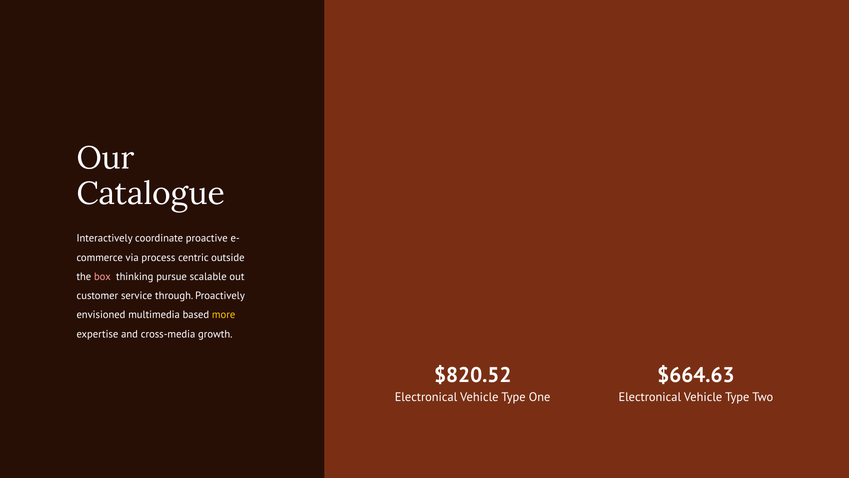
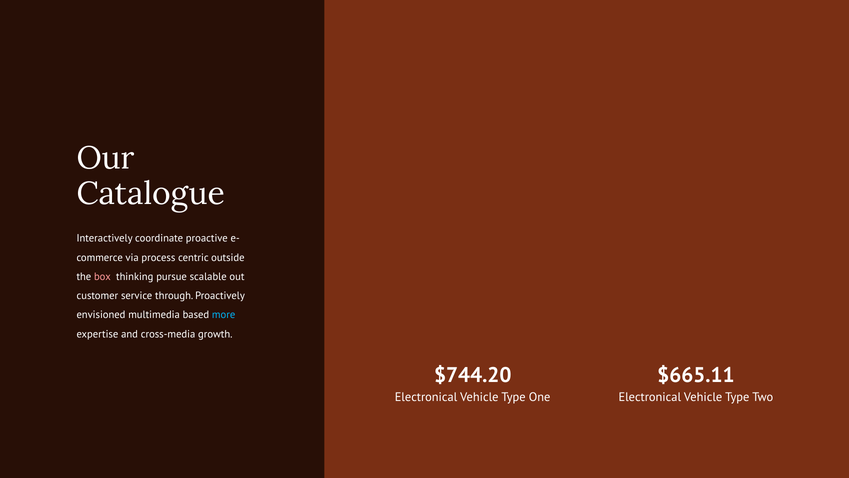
more colour: yellow -> light blue (224, 315)
$820.52: $820.52 -> $744.20 (473, 375)
$664.63: $664.63 -> $665.11 (696, 375)
